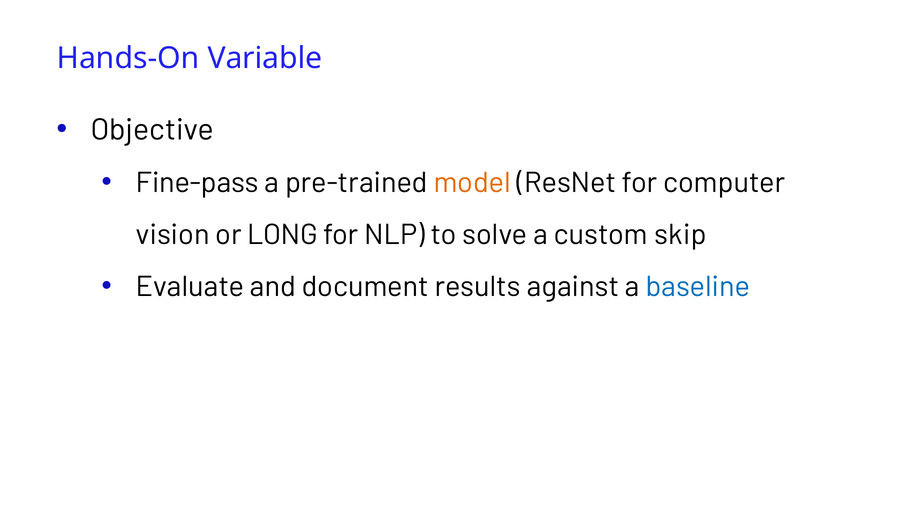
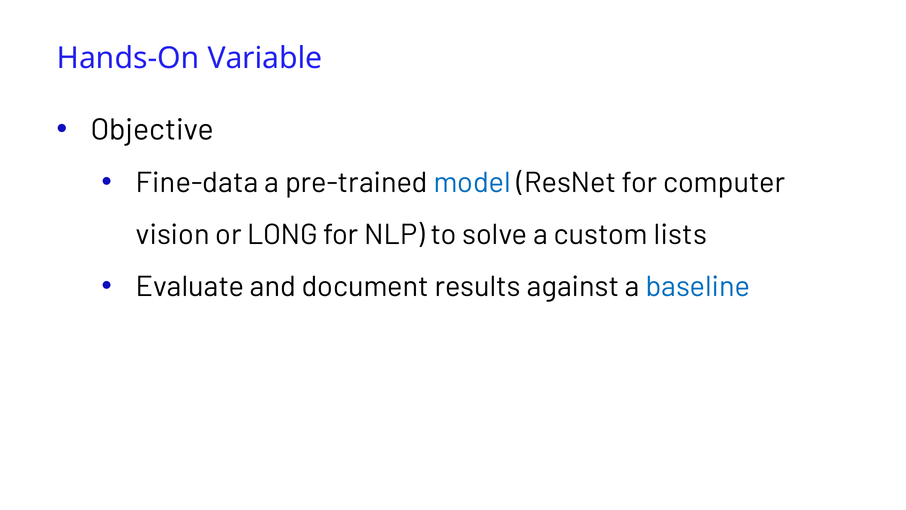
Fine-pass: Fine-pass -> Fine-data (197, 182)
model colour: orange -> blue (472, 182)
skip: skip -> lists (680, 234)
